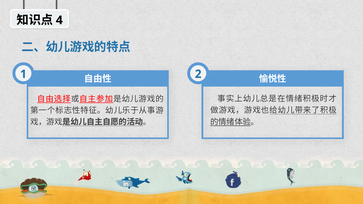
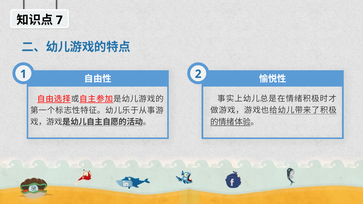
4: 4 -> 7 (59, 20)
